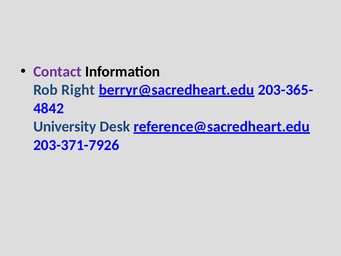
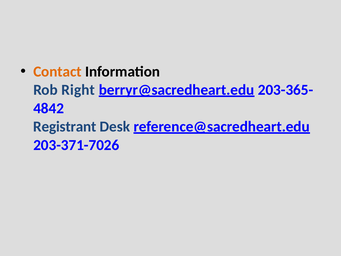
Contact colour: purple -> orange (57, 72)
University: University -> Registrant (65, 126)
203-371-7926: 203-371-7926 -> 203-371-7026 (76, 145)
